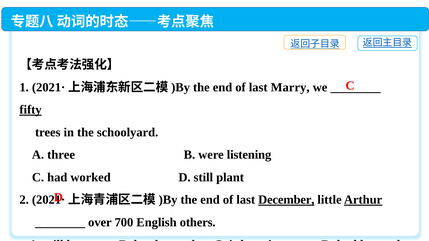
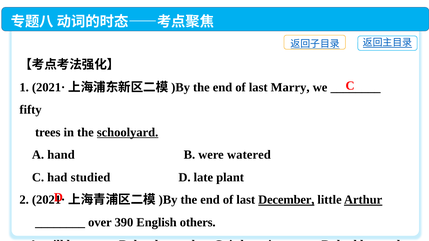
fifty underline: present -> none (31, 110)
schoolyard underline: none -> present (128, 132)
three: three -> hand (61, 155)
listening: listening -> watered (249, 155)
worked: worked -> studied (91, 178)
still: still -> late (203, 178)
700: 700 -> 390 (124, 223)
